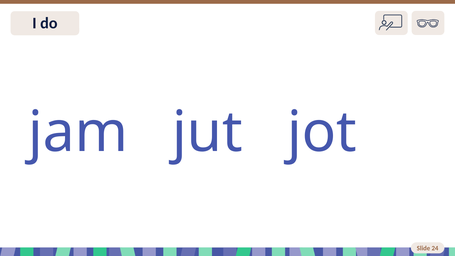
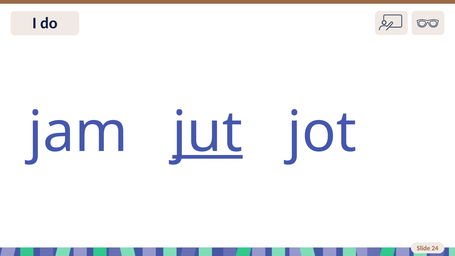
jut underline: none -> present (207, 132)
